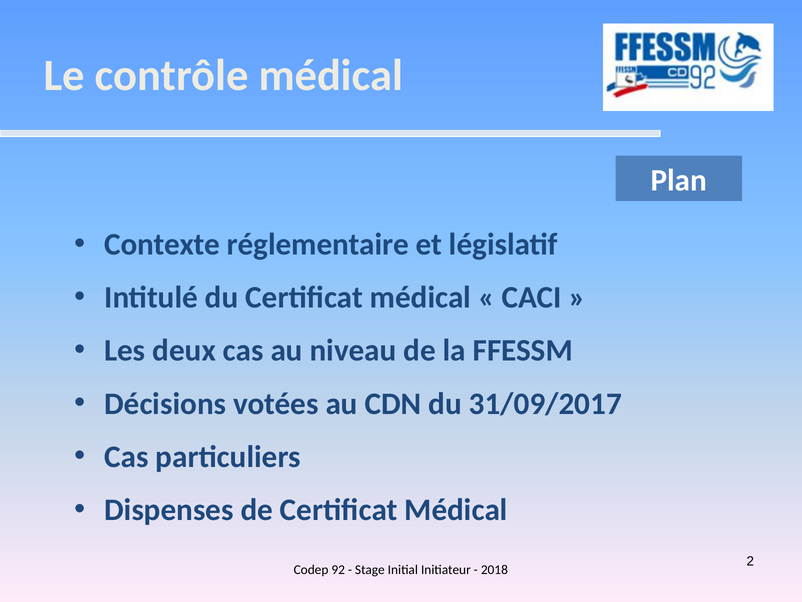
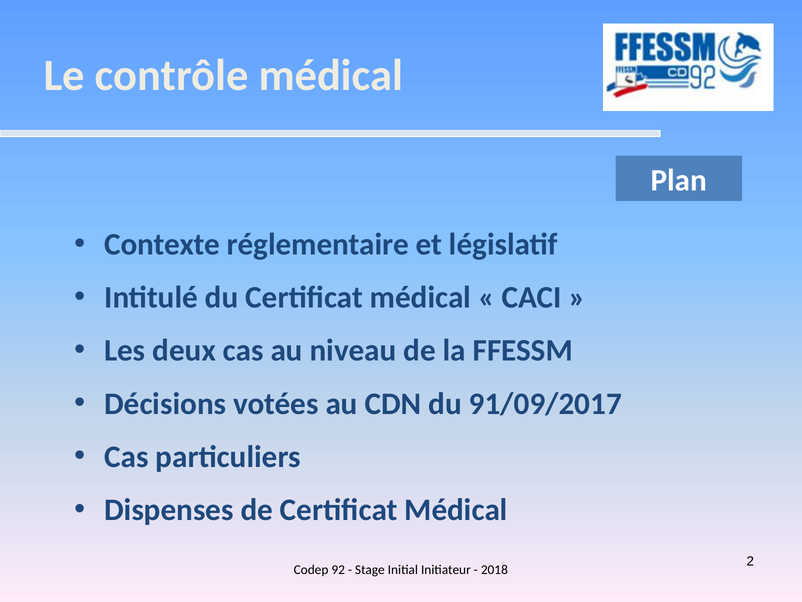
31/09/2017: 31/09/2017 -> 91/09/2017 (545, 403)
